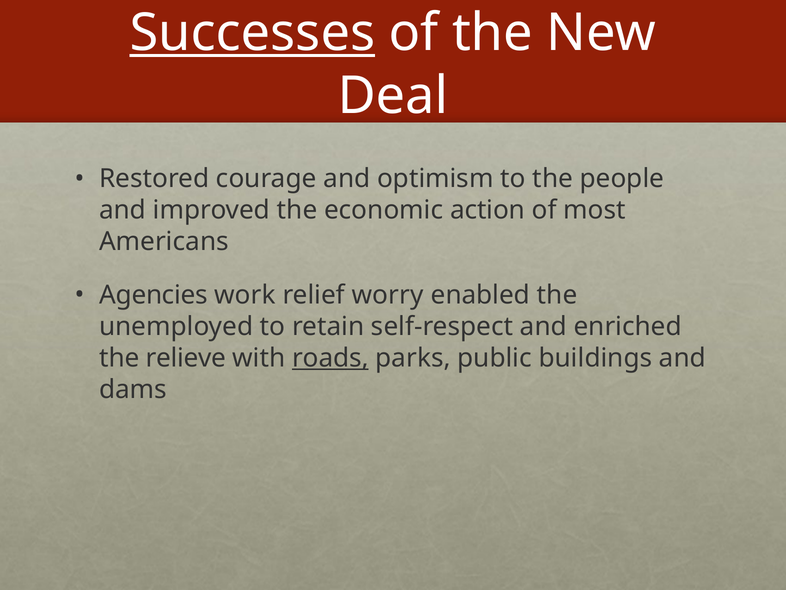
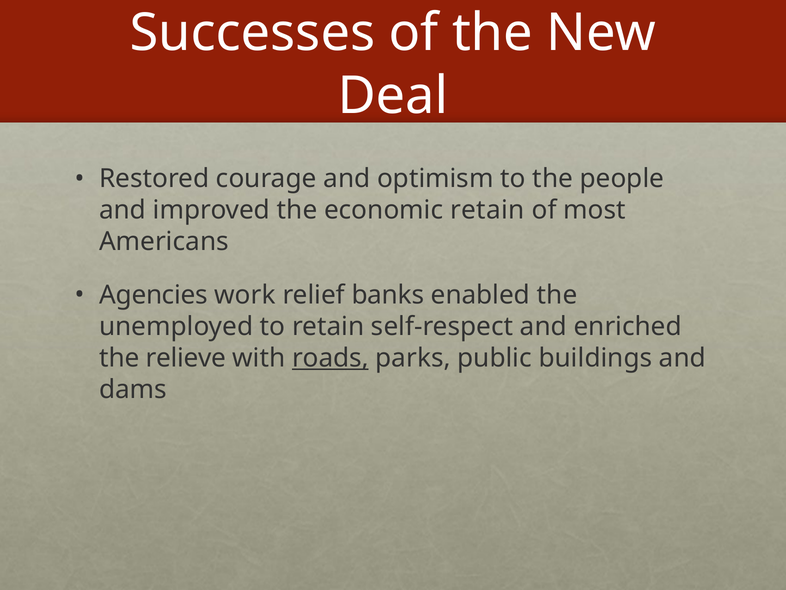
Successes underline: present -> none (252, 33)
economic action: action -> retain (487, 210)
worry: worry -> banks (388, 295)
